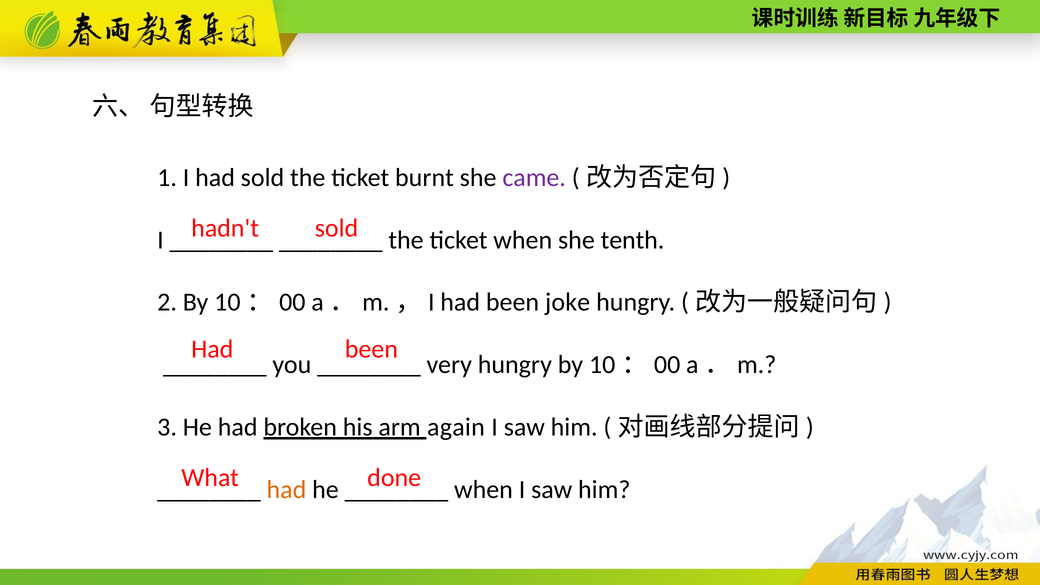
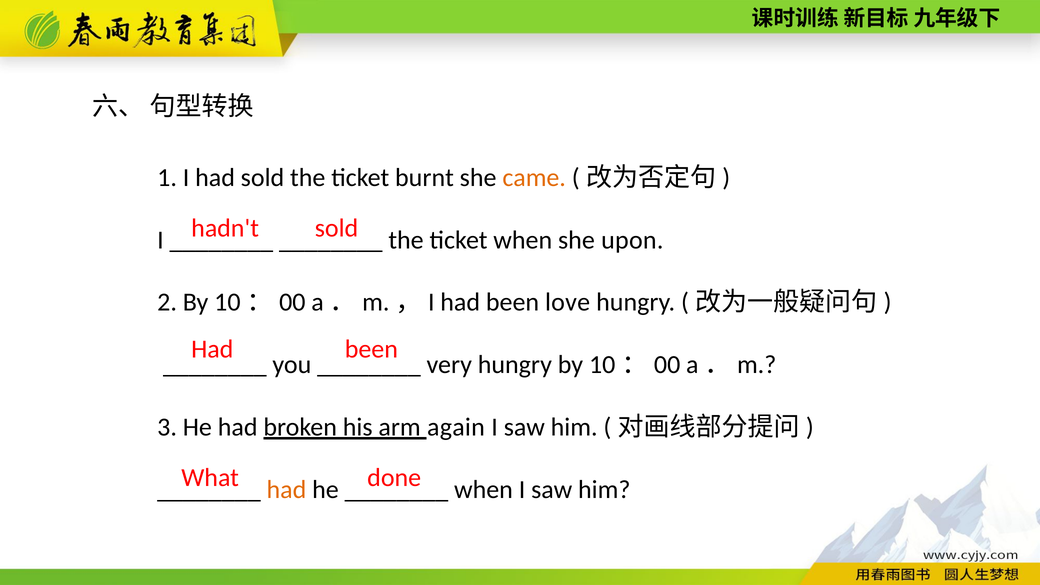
came colour: purple -> orange (534, 178)
tenth: tenth -> upon (632, 240)
joke: joke -> love (568, 302)
